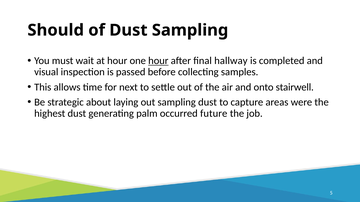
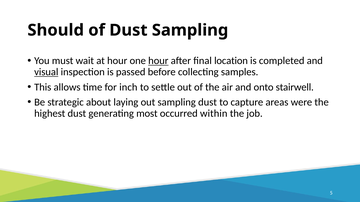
hallway: hallway -> location (231, 61)
visual underline: none -> present (46, 72)
next: next -> inch (128, 87)
palm: palm -> most (147, 114)
future: future -> within (214, 114)
